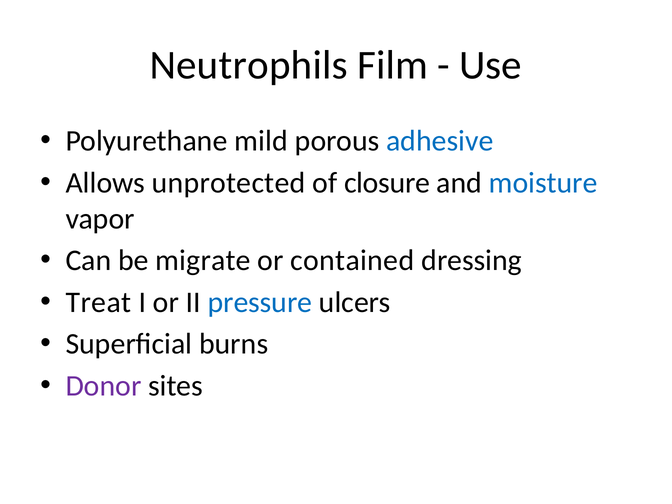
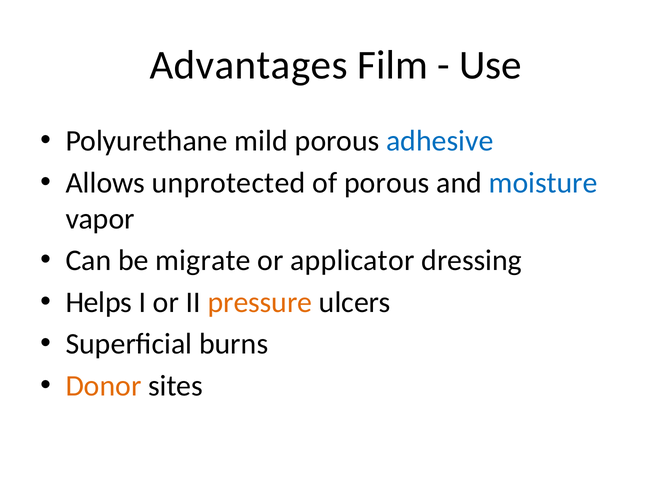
Neutrophils: Neutrophils -> Advantages (249, 65)
of closure: closure -> porous (387, 183)
contained: contained -> applicator (352, 260)
Treat: Treat -> Helps (99, 302)
pressure colour: blue -> orange (260, 302)
Donor colour: purple -> orange (104, 386)
